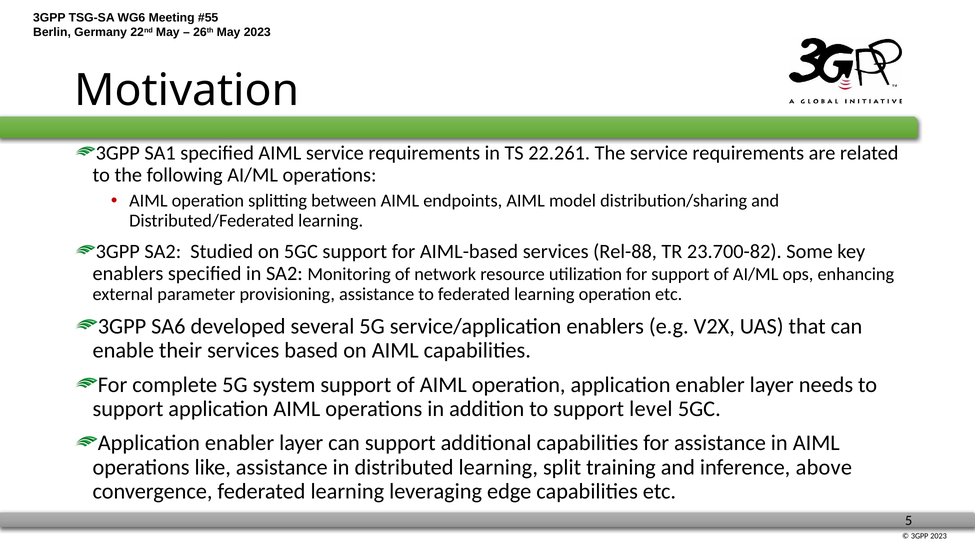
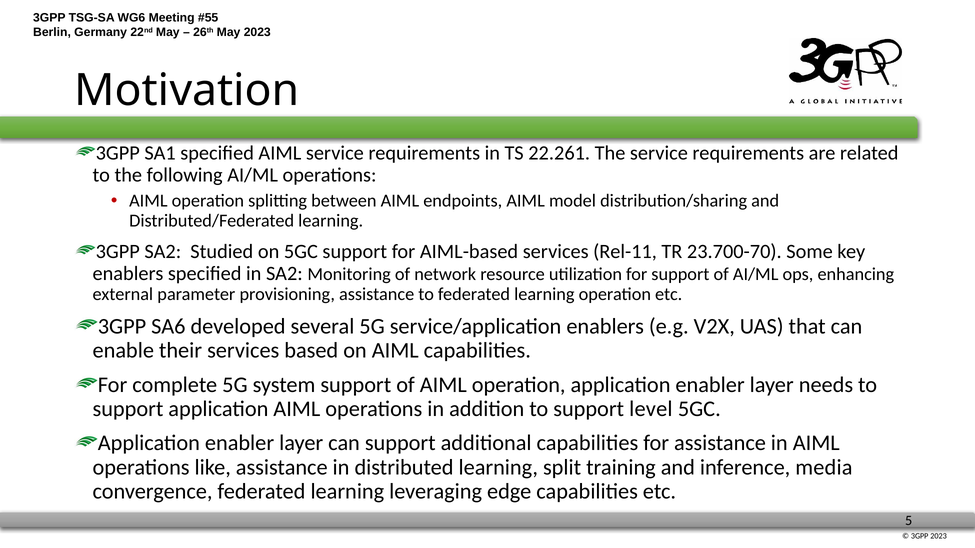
Rel-88: Rel-88 -> Rel-11 (625, 252)
23.700-82: 23.700-82 -> 23.700-70 (734, 252)
above: above -> media (824, 468)
